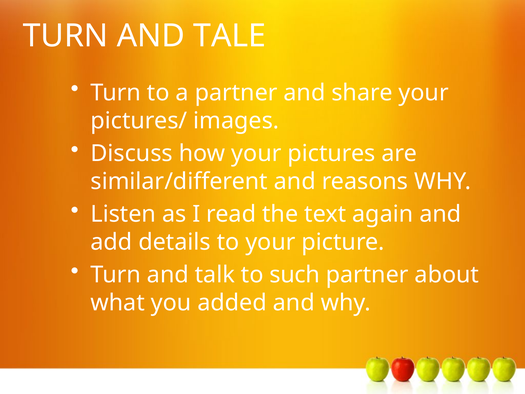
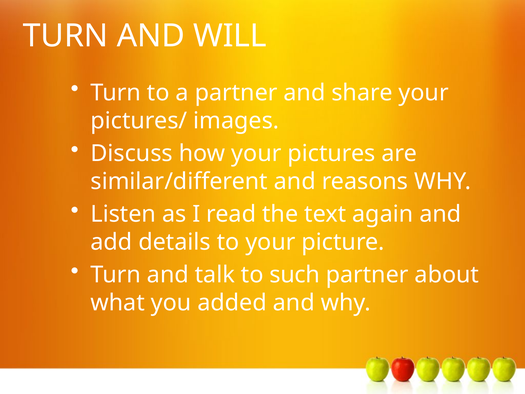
TALE: TALE -> WILL (230, 36)
